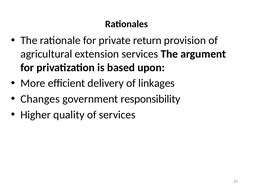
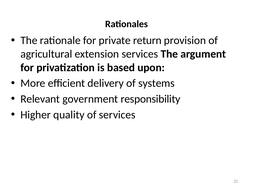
linkages: linkages -> systems (156, 83)
Changes: Changes -> Relevant (40, 99)
